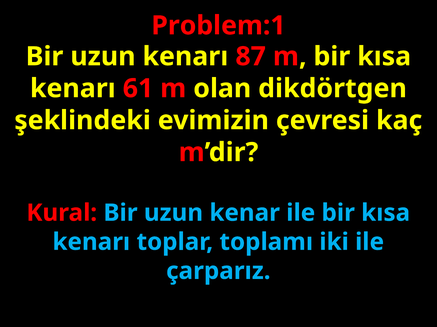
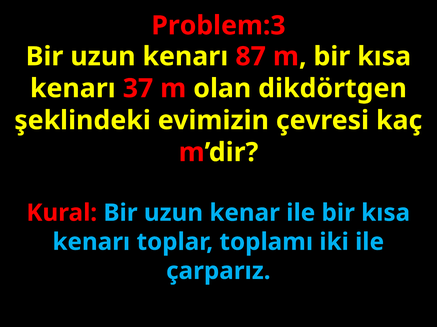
Problem:1: Problem:1 -> Problem:3 (218, 26)
61: 61 -> 37 (138, 89)
